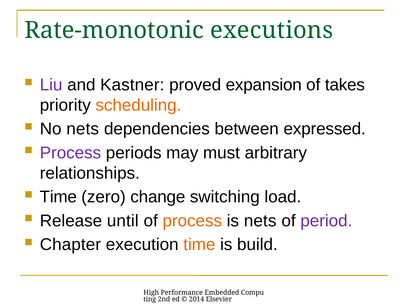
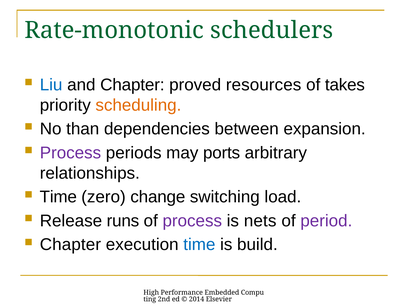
executions: executions -> schedulers (272, 30)
Liu colour: purple -> blue (51, 85)
and Kastner: Kastner -> Chapter (132, 85)
expansion: expansion -> resources (264, 85)
No nets: nets -> than (83, 129)
expressed: expressed -> expansion (325, 129)
must: must -> ports (222, 153)
until: until -> runs (123, 221)
process colour: orange -> purple (192, 221)
time colour: orange -> blue (199, 245)
